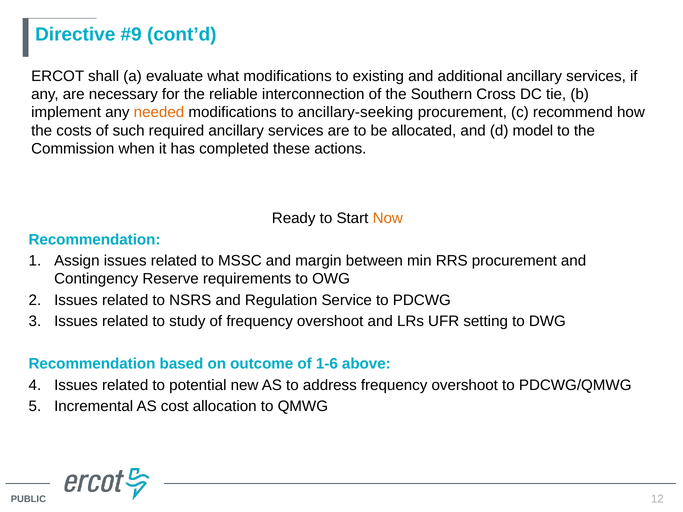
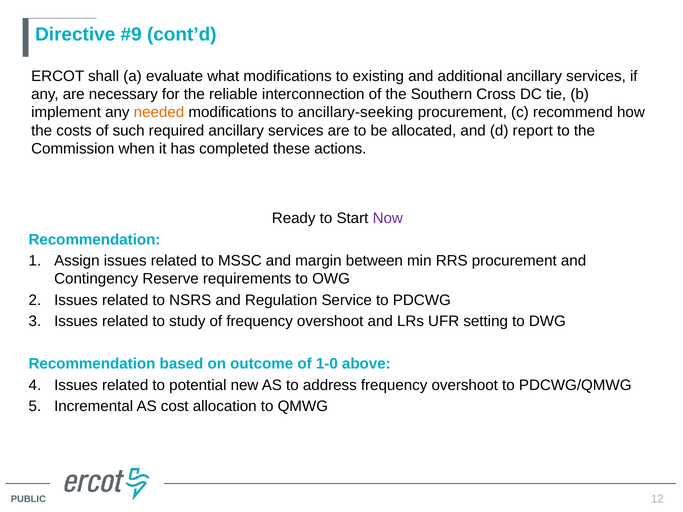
model: model -> report (533, 131)
Now colour: orange -> purple (388, 218)
1-6: 1-6 -> 1-0 (327, 364)
